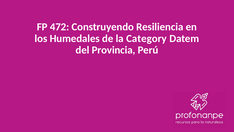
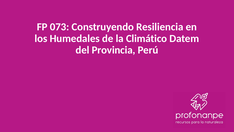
472: 472 -> 073 (60, 27)
Category: Category -> Climático (147, 38)
